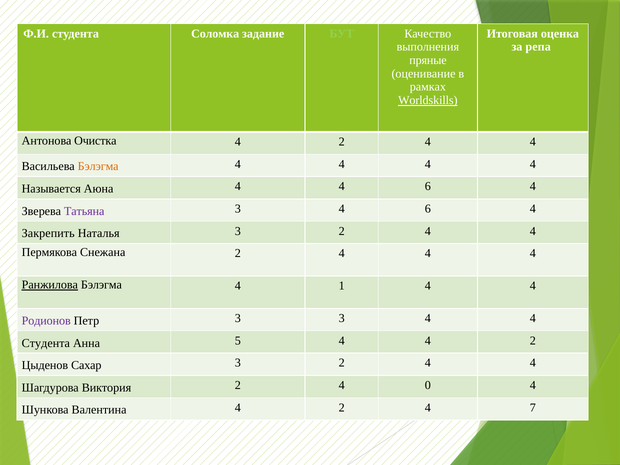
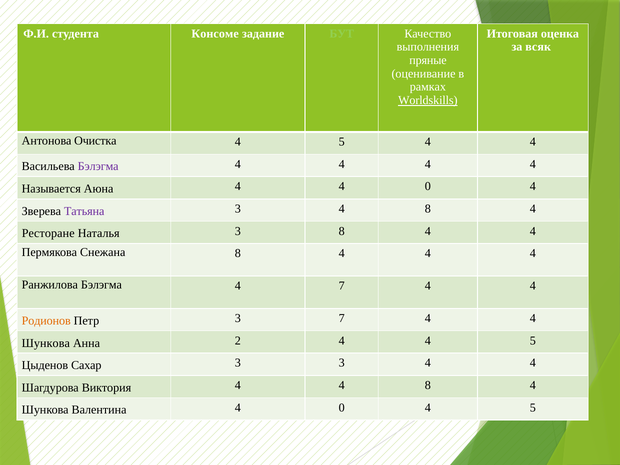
Соломка: Соломка -> Консоме (215, 34)
репа: репа -> всяк (538, 47)
2: 2 -> 5 (342, 142)
Бэлэгма colour: orange -> purple (98, 166)
4 4 6: 6 -> 0 (428, 186)
3 4 6: 6 -> 8 (428, 209)
Закрепить: Закрепить -> Ресторане (48, 233)
Наталья 3 2: 2 -> 8 (342, 231)
Снежана 2: 2 -> 8 (238, 253)
Ранжилова underline: present -> none (50, 285)
4 1: 1 -> 7 (342, 286)
Родионов colour: purple -> orange (46, 321)
3 3: 3 -> 7 (342, 318)
Студента: Студента -> Шункова (46, 343)
5: 5 -> 2 (238, 341)
4 4 2: 2 -> 5 (533, 341)
2: 2 -> 3 (342, 363)
Виктория 2: 2 -> 4 (238, 385)
0: 0 -> 8 (428, 385)
Валентина 4 2: 2 -> 0 (342, 408)
7: 7 -> 5 (533, 408)
